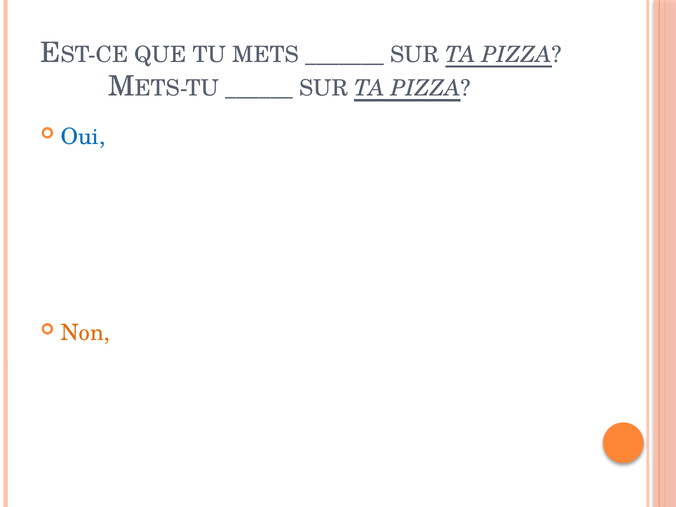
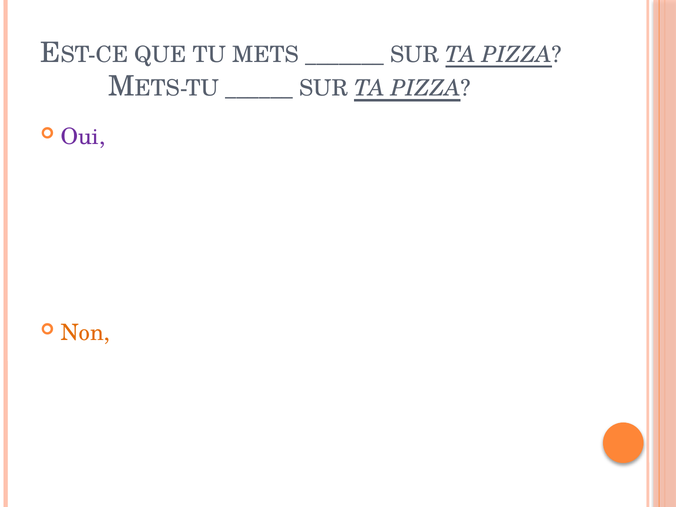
Oui colour: blue -> purple (83, 137)
